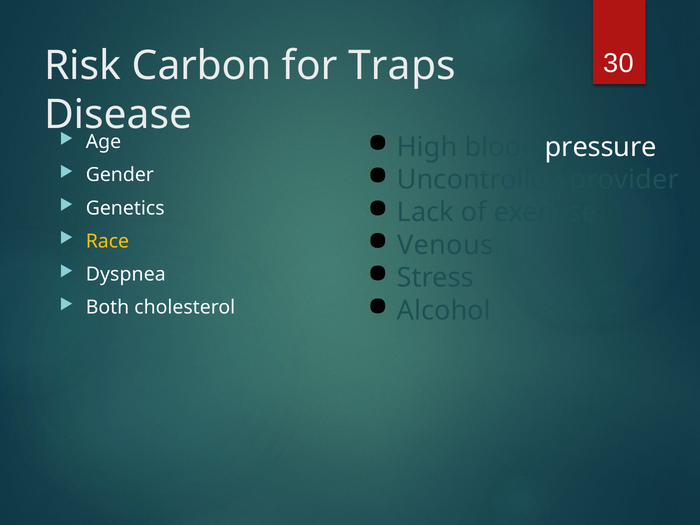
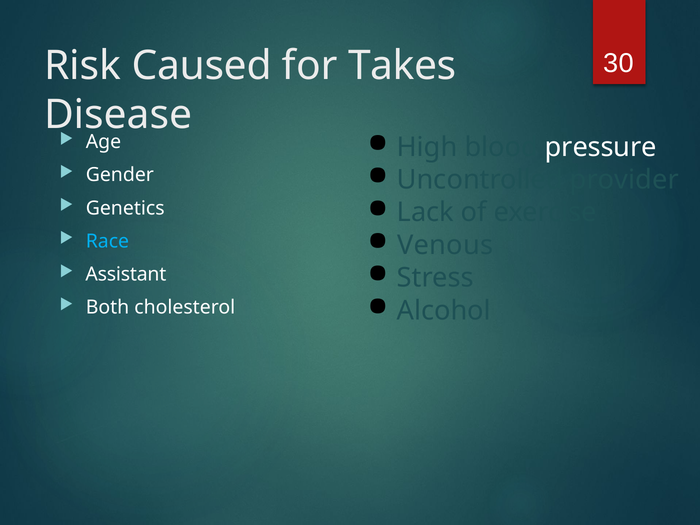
Carbon: Carbon -> Caused (202, 66)
Traps: Traps -> Takes (402, 66)
Race colour: yellow -> light blue (107, 241)
Dyspnea: Dyspnea -> Assistant (126, 274)
